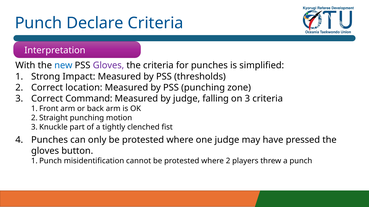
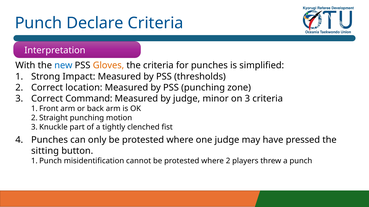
Gloves colour: purple -> orange (108, 66)
falling: falling -> minor (216, 99)
gloves: gloves -> sitting (45, 151)
